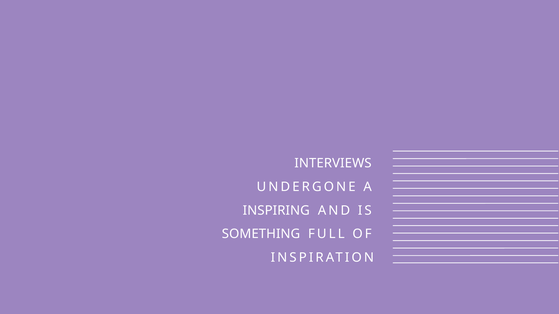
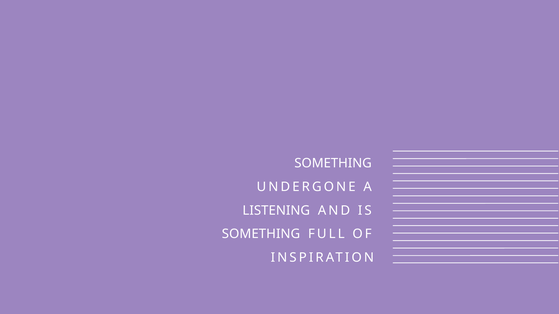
INTERVIEWS: INTERVIEWS -> SOMETHING (333, 164)
INSPIRING: INSPIRING -> LISTENING (276, 211)
